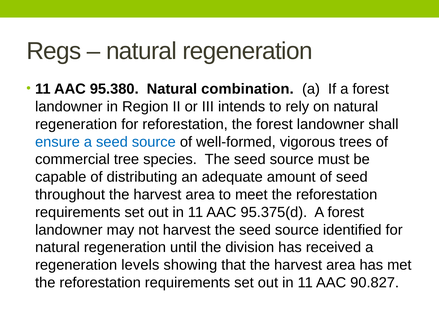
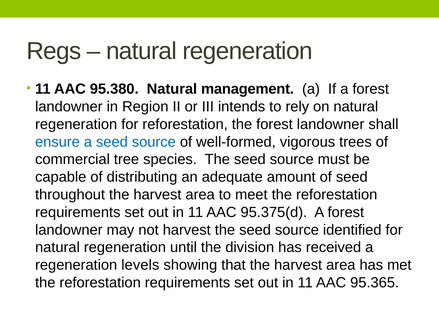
combination: combination -> management (248, 89)
90.827: 90.827 -> 95.365 (375, 282)
